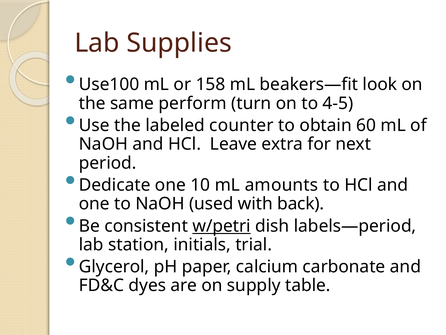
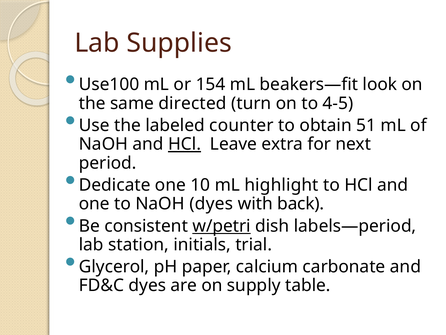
158: 158 -> 154 (211, 84)
perform: perform -> directed (193, 103)
60: 60 -> 51 (366, 125)
HCl underline: none -> present (185, 144)
amounts: amounts -> highlight (282, 185)
NaOH used: used -> dyes (211, 204)
